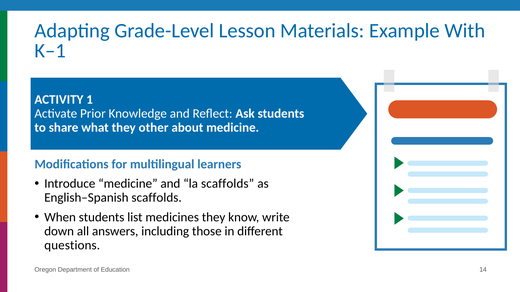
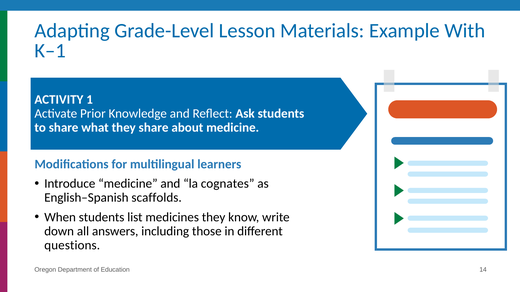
they other: other -> share (154, 128)
la scaffolds: scaffolds -> cognates (228, 184)
